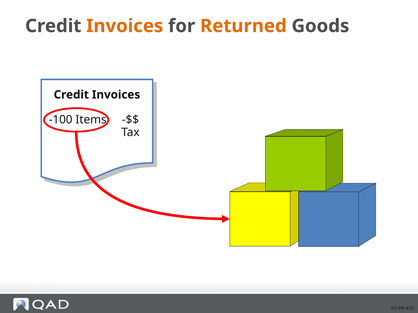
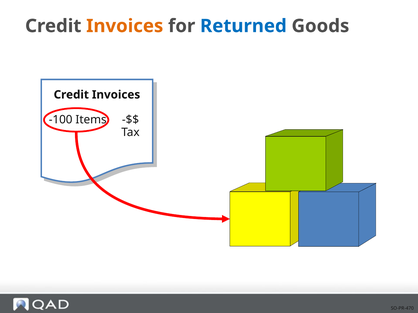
Returned colour: orange -> blue (243, 26)
